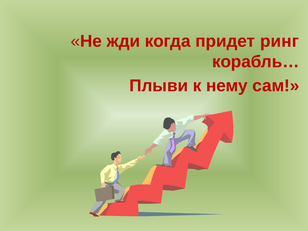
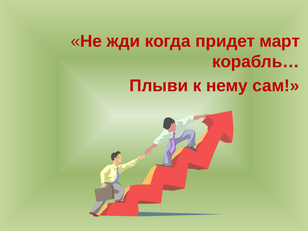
ринг: ринг -> март (280, 41)
